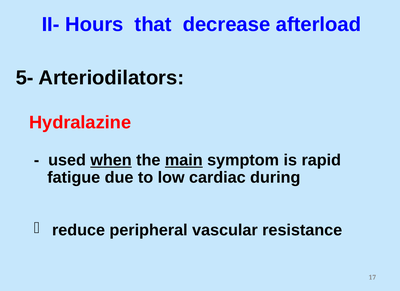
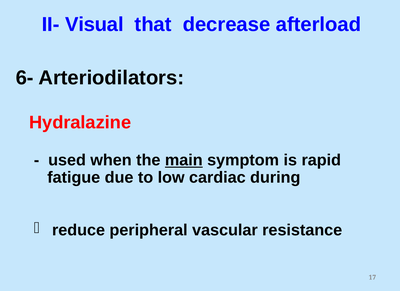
Hours: Hours -> Visual (94, 24)
5-: 5- -> 6- (25, 78)
when underline: present -> none (111, 160)
